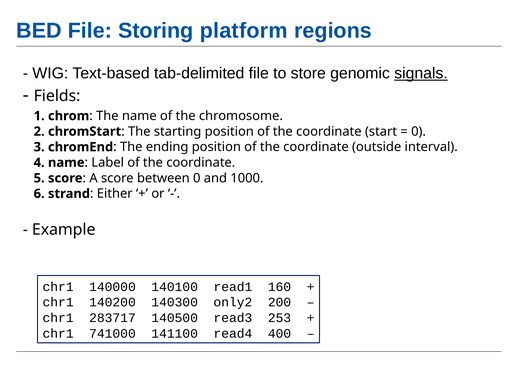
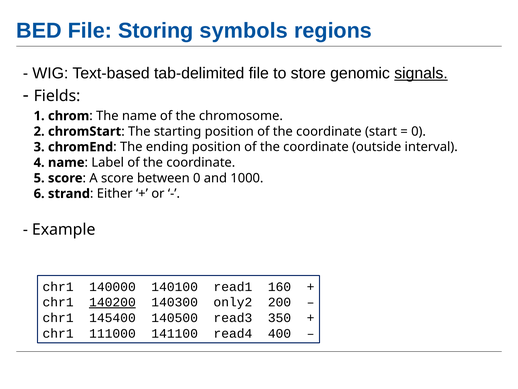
platform: platform -> symbols (244, 31)
140200 underline: none -> present (112, 302)
283717: 283717 -> 145400 (112, 317)
253: 253 -> 350 (280, 317)
741000: 741000 -> 111000 (112, 333)
